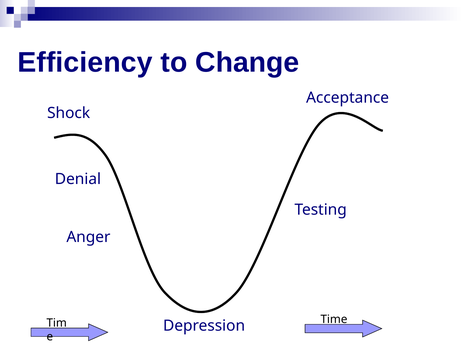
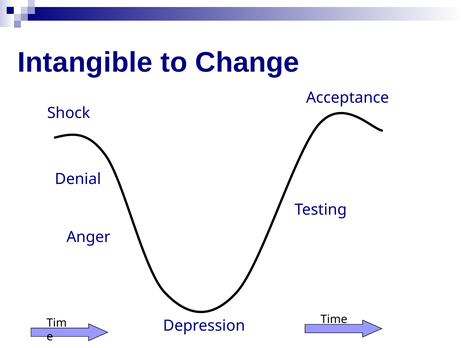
Efficiency: Efficiency -> Intangible (85, 62)
